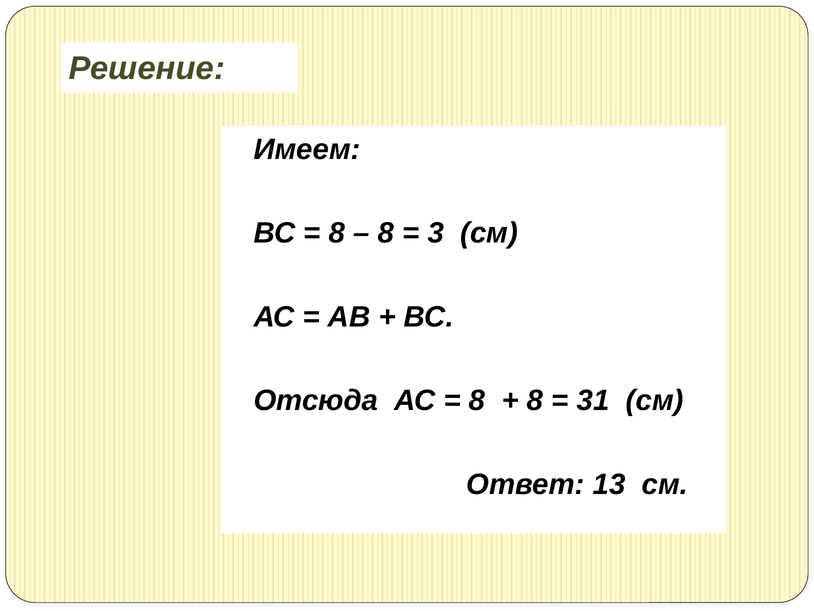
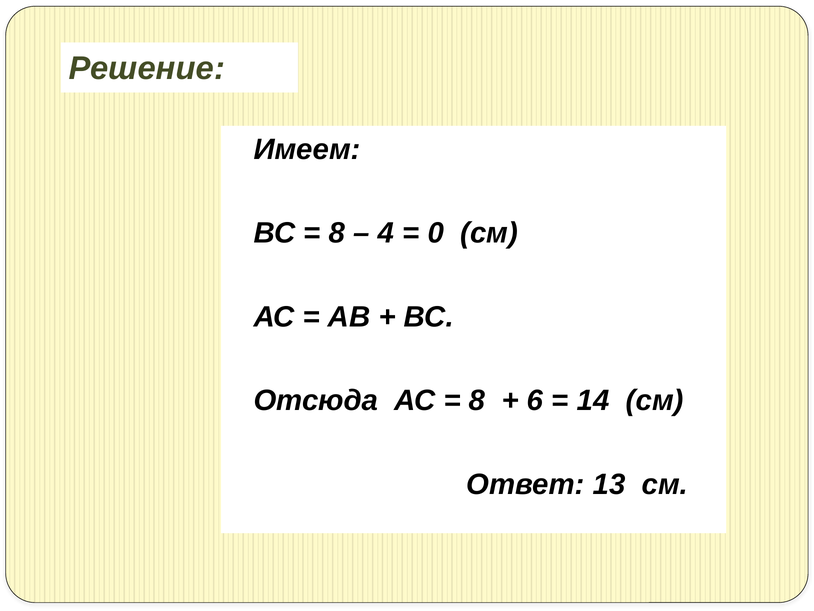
8: 8 -> 4 (386, 233)
3: 3 -> 0 (436, 233)
8: 8 -> 6 (535, 400)
31: 31 -> 14 (593, 400)
